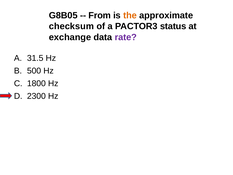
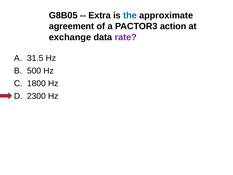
From: From -> Extra (100, 15)
the colour: orange -> blue (130, 15)
checksum: checksum -> agreement (72, 26)
status: status -> action (173, 26)
